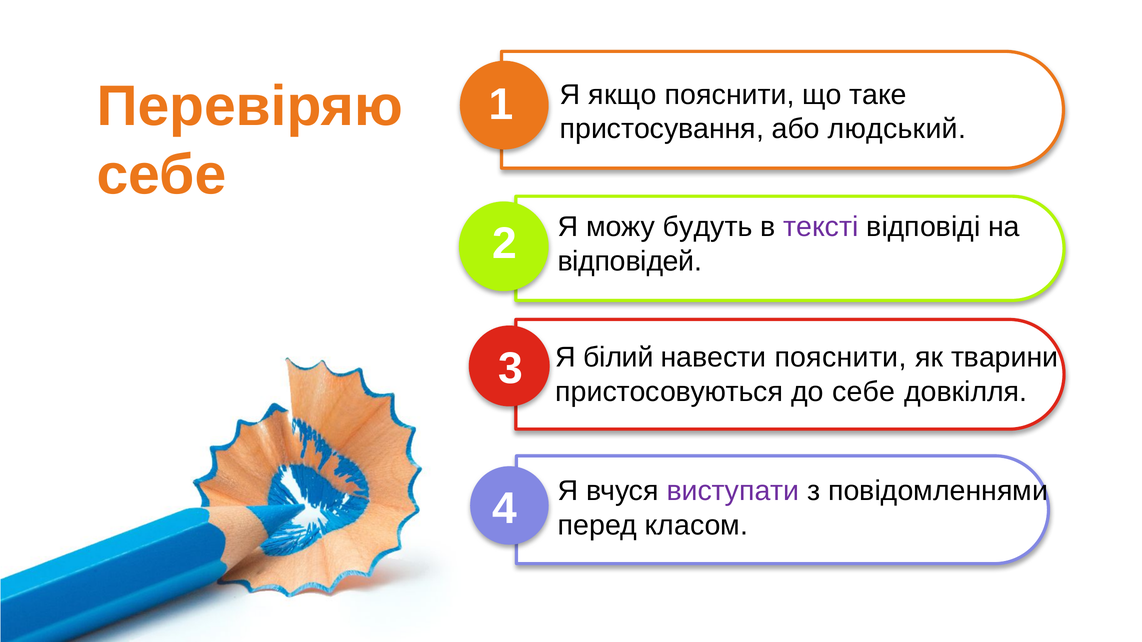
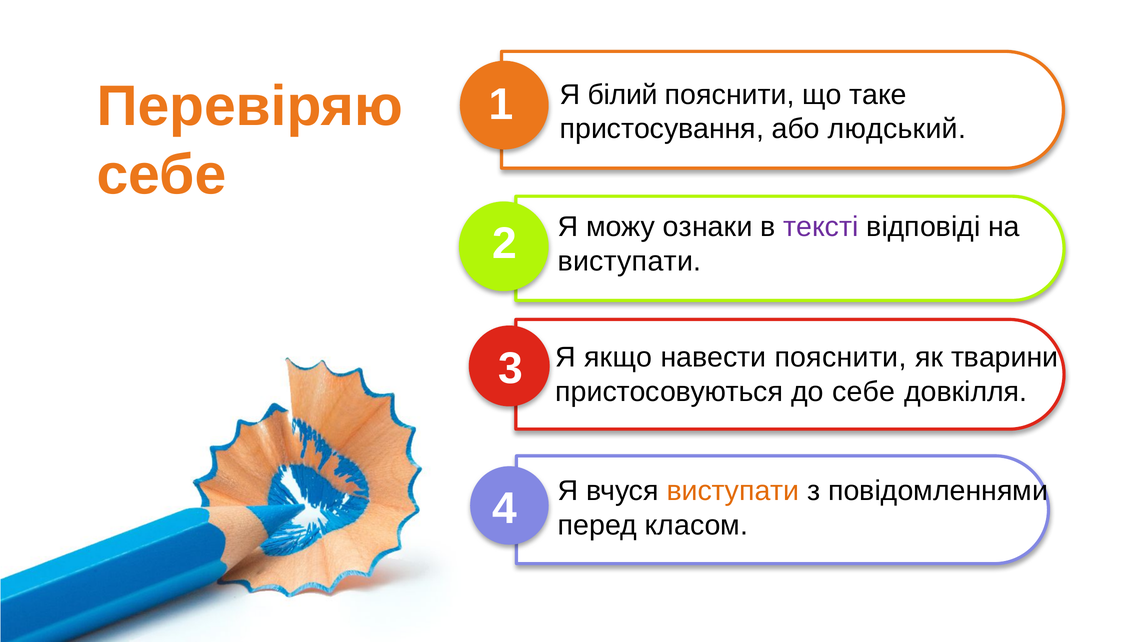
якщо: якщо -> білий (623, 95)
будуть: будуть -> ознаки (708, 227)
відповідей: відповідей -> виступати (630, 261)
білий: білий -> якщо (618, 358)
виступати colour: purple -> orange (733, 491)
